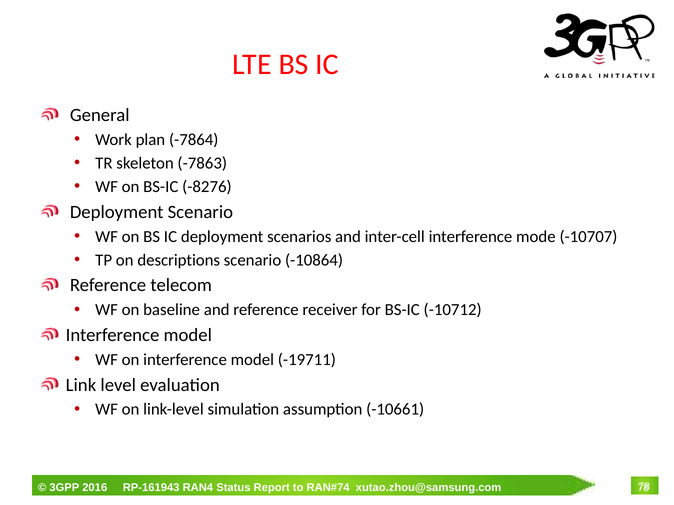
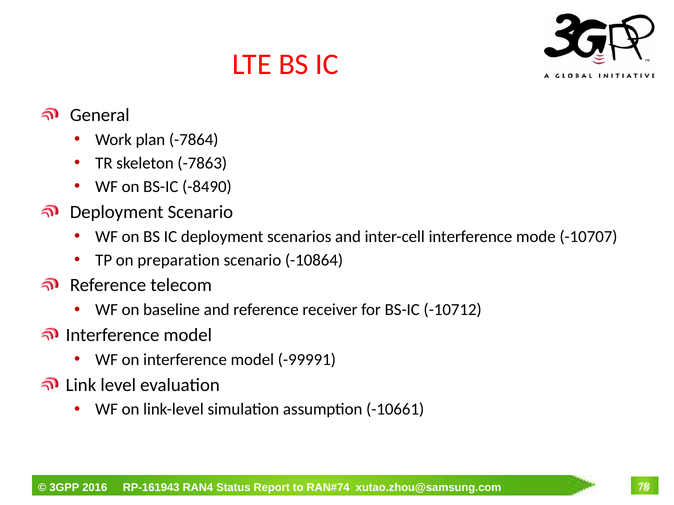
-8276: -8276 -> -8490 (207, 187)
descriptions: descriptions -> preparation (179, 260)
-19711: -19711 -> -99991 (307, 360)
